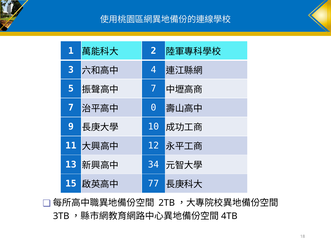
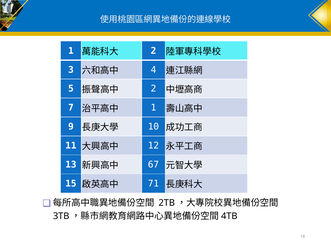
7: 7 -> 2 (153, 89)
0: 0 -> 1 (153, 108)
34: 34 -> 67 (153, 165)
77: 77 -> 71 (153, 184)
